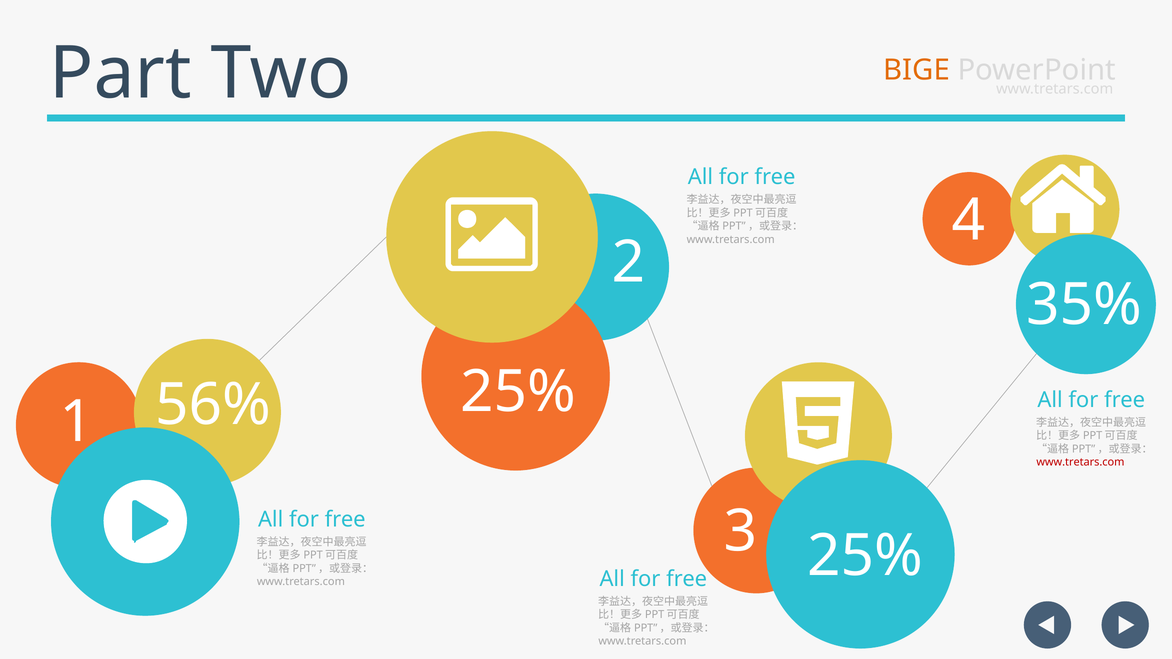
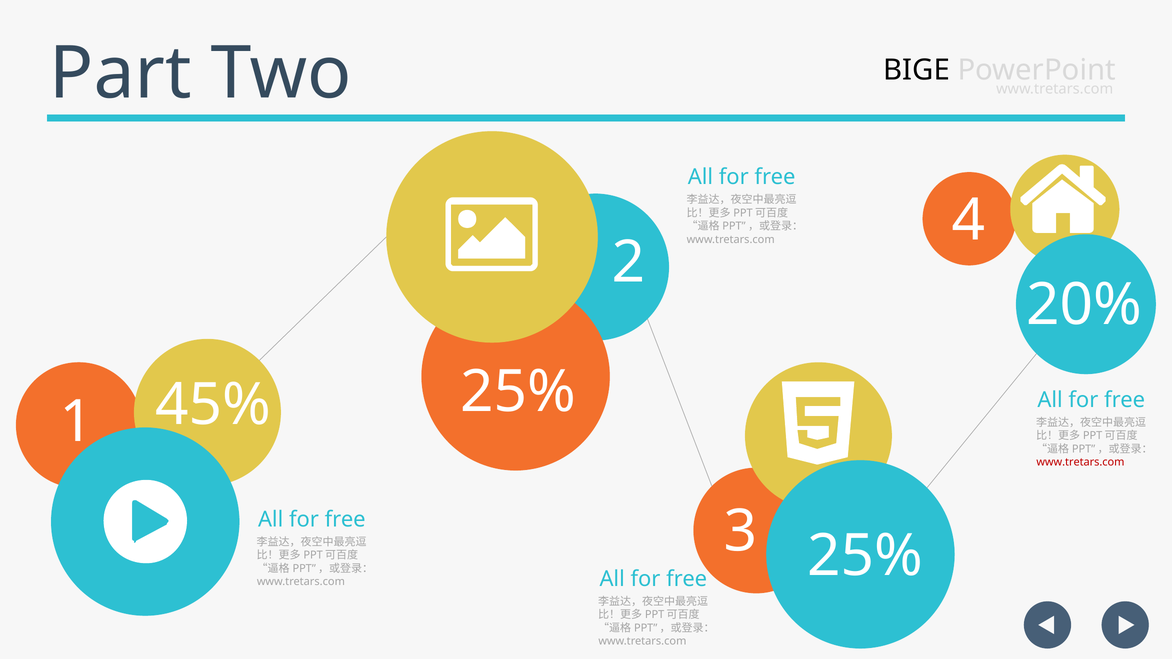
BIGE colour: orange -> black (917, 70)
35%: 35% -> 20% (1084, 305)
56%: 56% -> 45% (213, 405)
